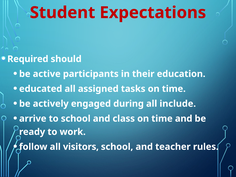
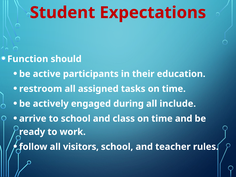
Required: Required -> Function (28, 59)
educated: educated -> restroom (41, 89)
